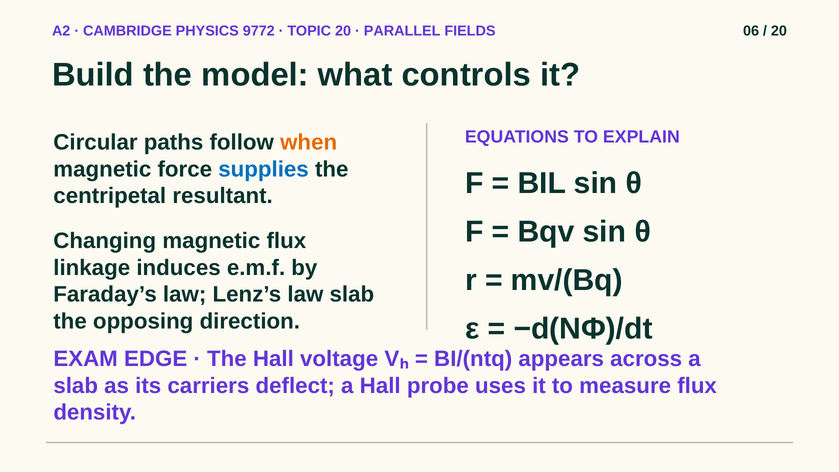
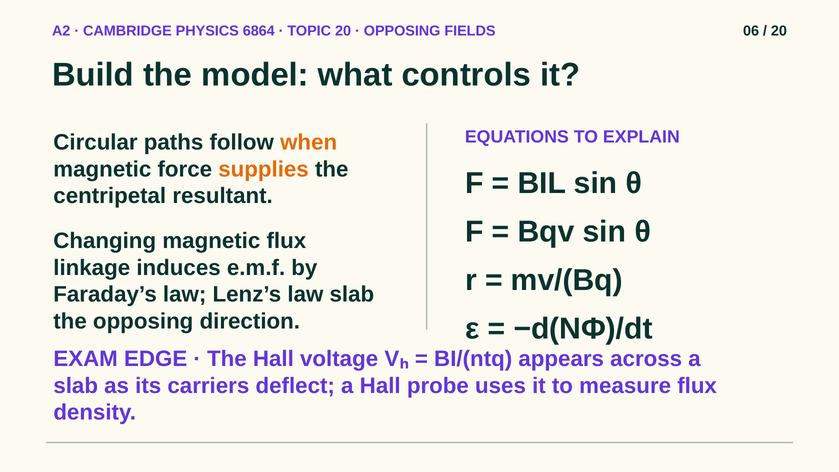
9772: 9772 -> 6864 (259, 31)
PARALLEL: PARALLEL -> OPPOSING (402, 31)
supplies colour: blue -> orange (264, 169)
